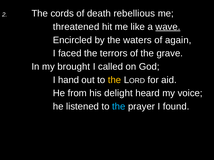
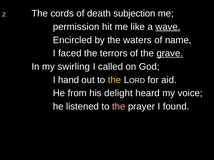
rebellious: rebellious -> subjection (134, 14)
threatened: threatened -> permission (76, 27)
again: again -> name (178, 40)
grave underline: none -> present (170, 53)
brought: brought -> swirling (74, 67)
the colour: light blue -> pink (119, 107)
